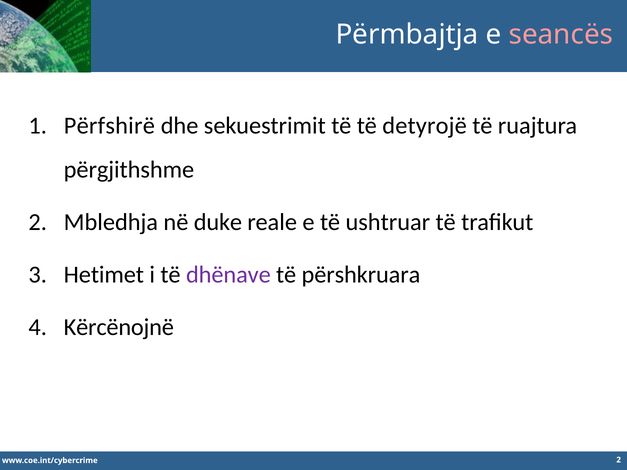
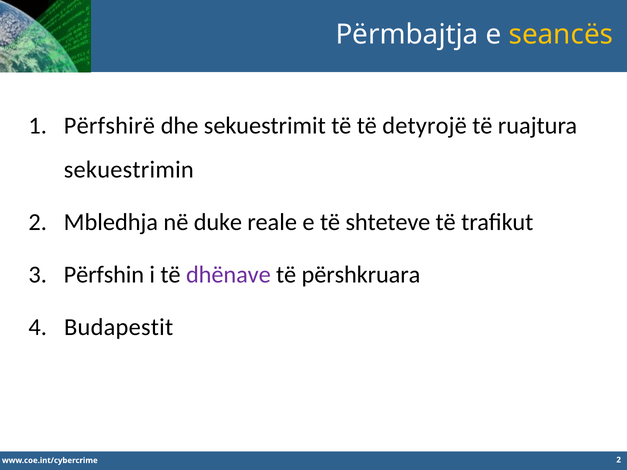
seancës colour: pink -> yellow (561, 35)
përgjithshme: përgjithshme -> sekuestrimin (129, 170)
ushtruar: ushtruar -> shteteve (388, 222)
Hetimet: Hetimet -> Përfshin (104, 275)
Kërcënojnë: Kërcënojnë -> Budapestit (119, 327)
